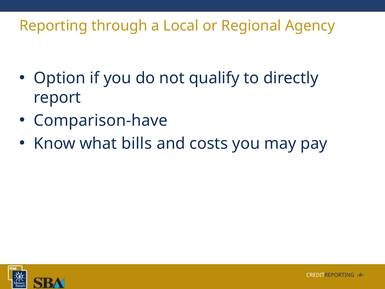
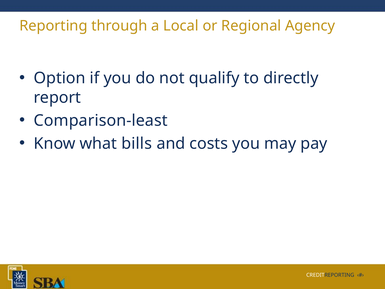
Comparison-have: Comparison-have -> Comparison-least (101, 120)
